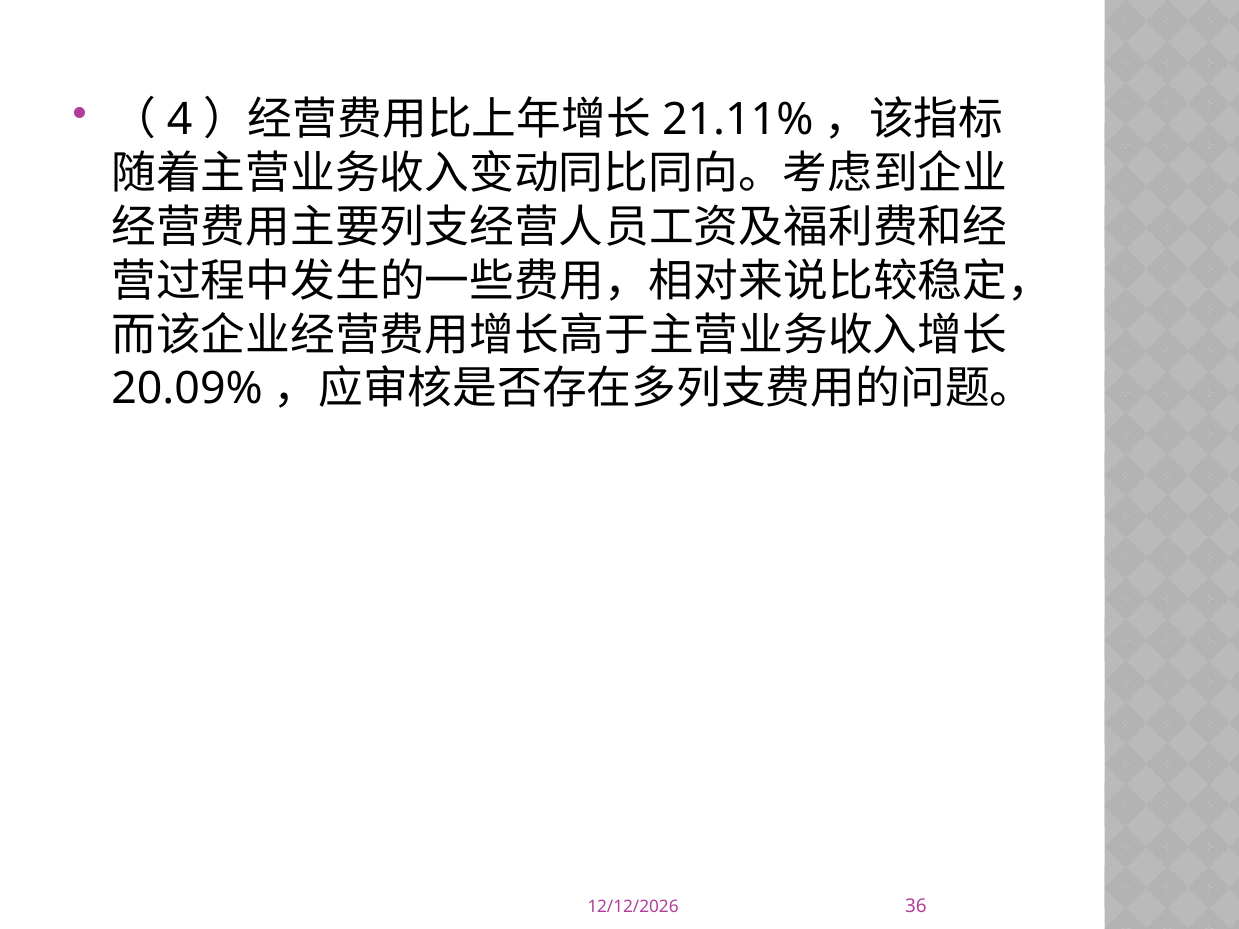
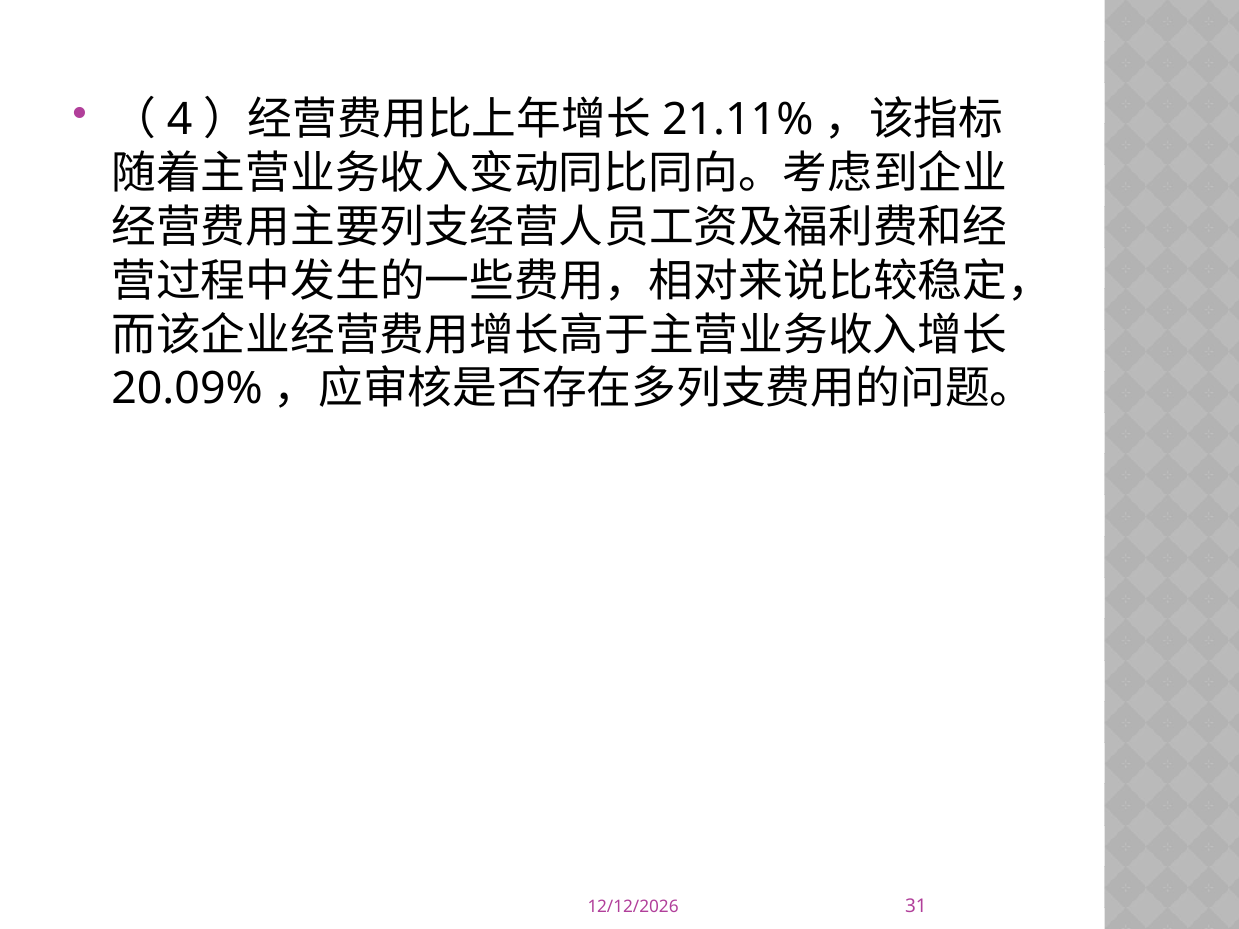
36: 36 -> 31 (916, 906)
